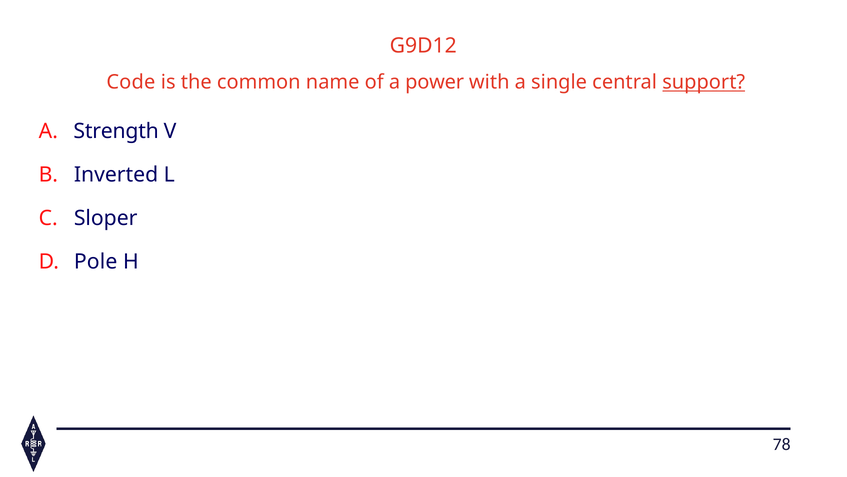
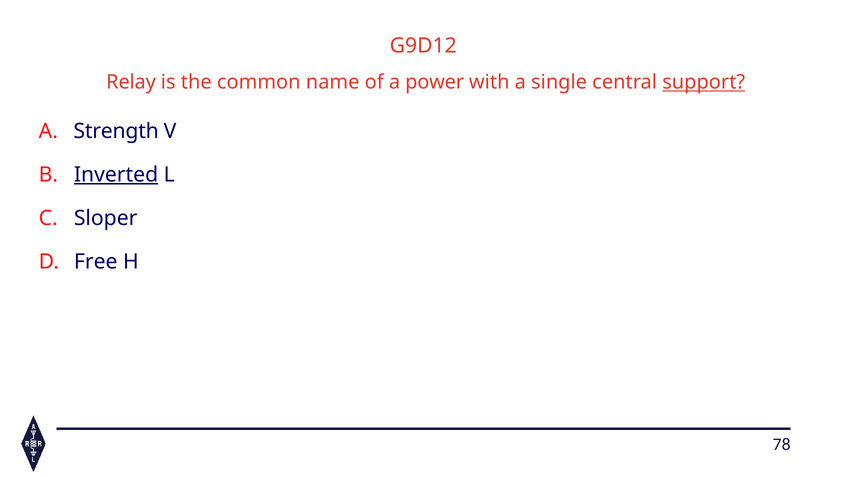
Code: Code -> Relay (131, 82)
Inverted underline: none -> present (116, 174)
Pole: Pole -> Free (96, 261)
